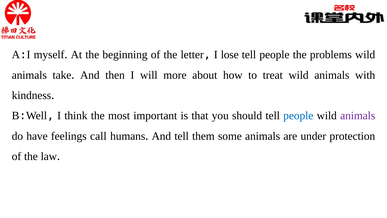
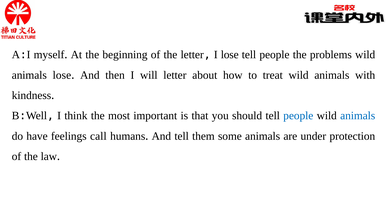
animals take: take -> lose (62, 75)
will more: more -> letter (175, 75)
animals colour: purple -> blue (358, 116)
